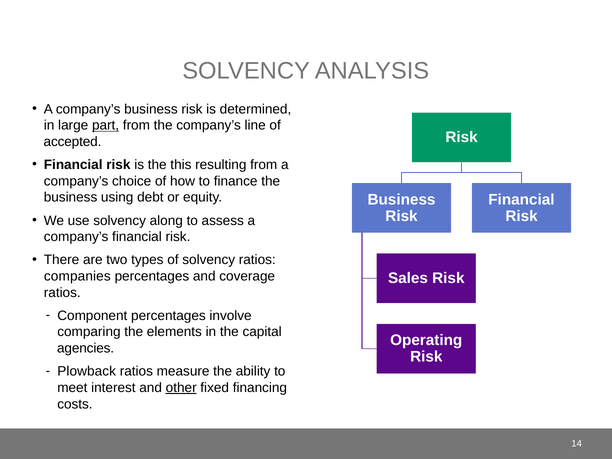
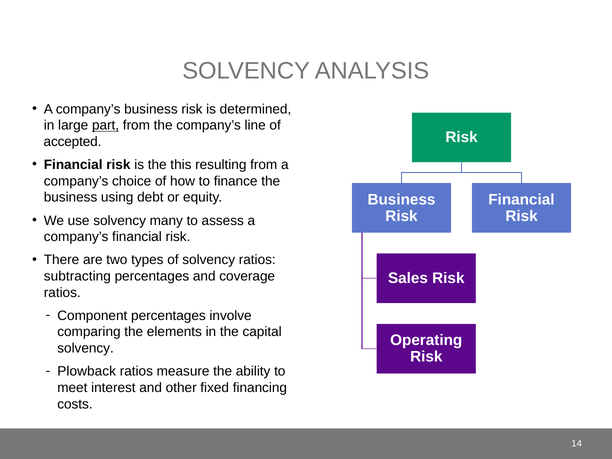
along: along -> many (166, 221)
companies: companies -> subtracting (77, 276)
agencies: agencies -> solvency (86, 348)
other underline: present -> none (181, 388)
